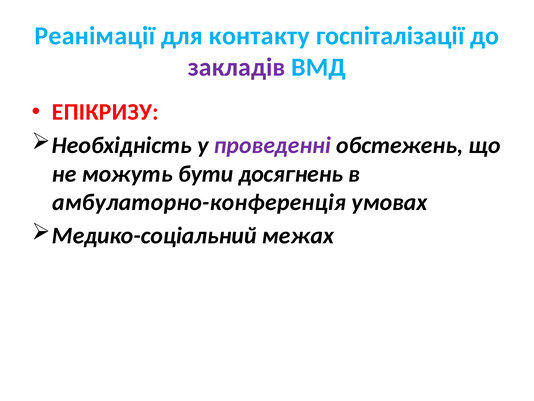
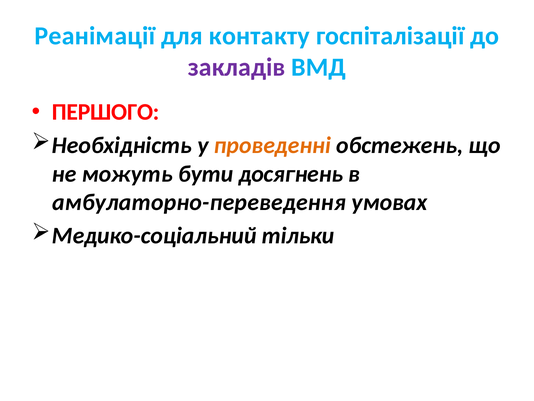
ЕПІКРИЗУ: ЕПІКРИЗУ -> ПЕРШОГО (106, 112)
проведенні colour: purple -> orange (272, 145)
амбулаторно-конференція: амбулаторно-конференція -> амбулаторно-переведення (199, 202)
межах: межах -> тільки (298, 235)
